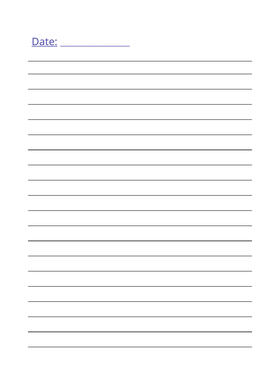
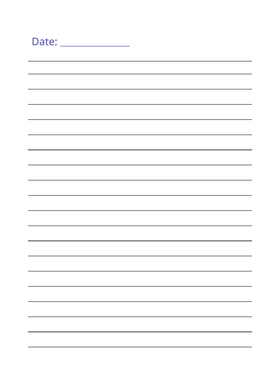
Date underline: present -> none (45, 42)
